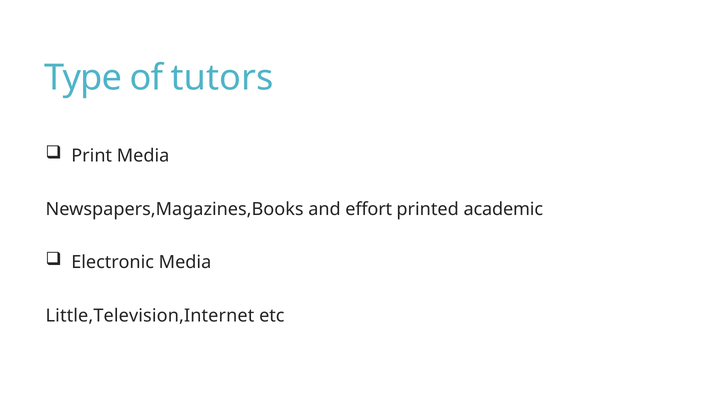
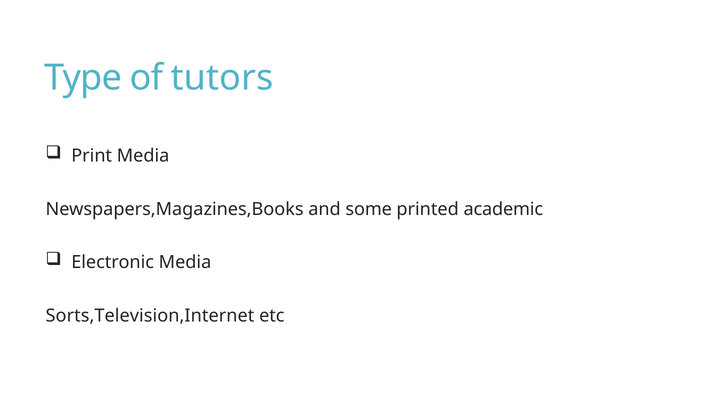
effort: effort -> some (369, 209)
Little,Television,Internet: Little,Television,Internet -> Sorts,Television,Internet (150, 316)
